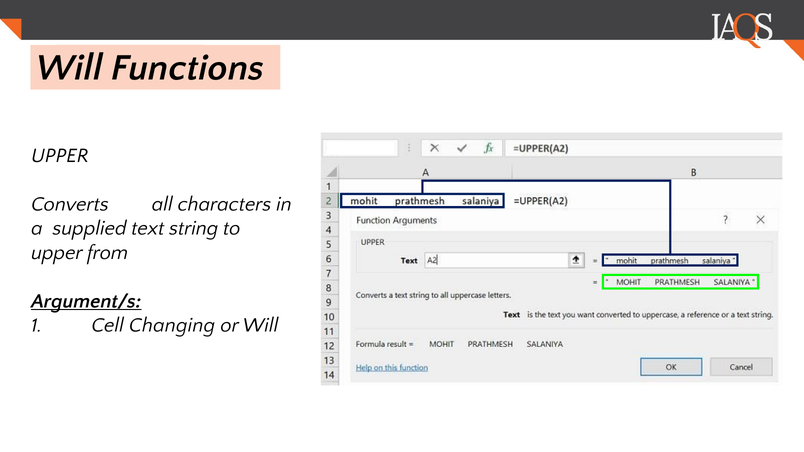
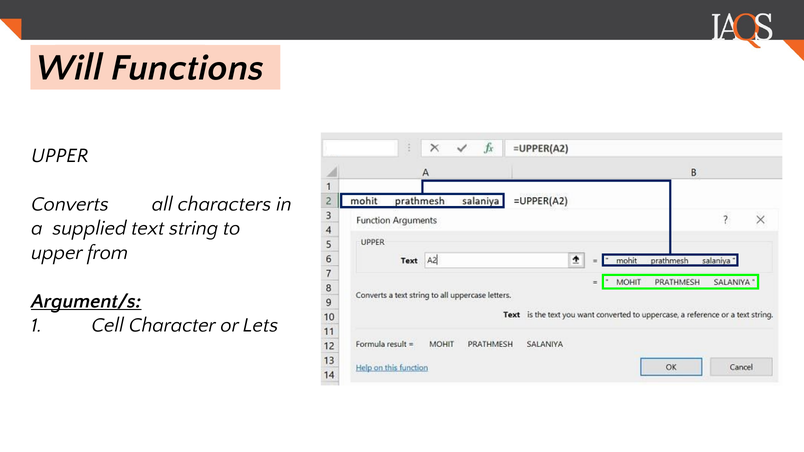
Changing: Changing -> Character (172, 325)
or Will: Will -> Lets (261, 325)
